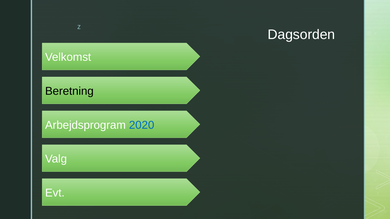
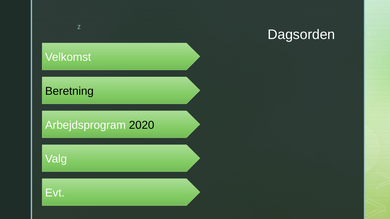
2020 colour: blue -> black (142, 125)
